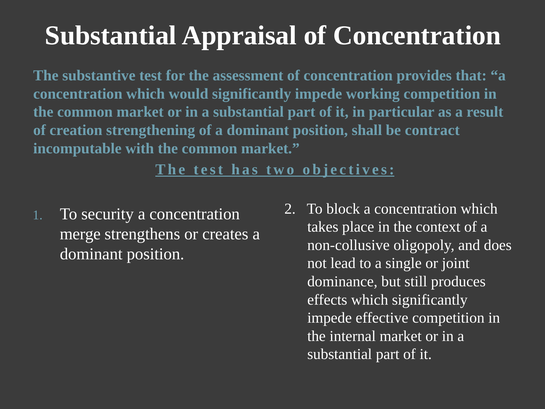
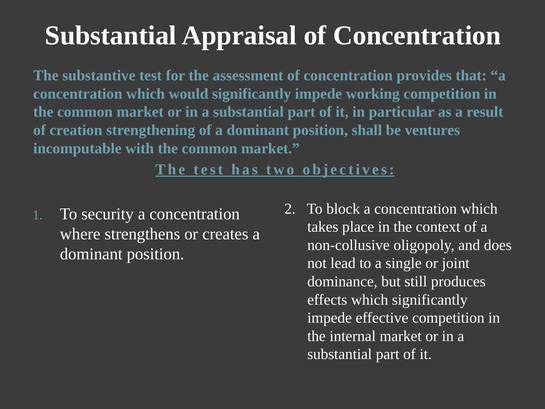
contract: contract -> ventures (432, 130)
merge: merge -> where (80, 234)
